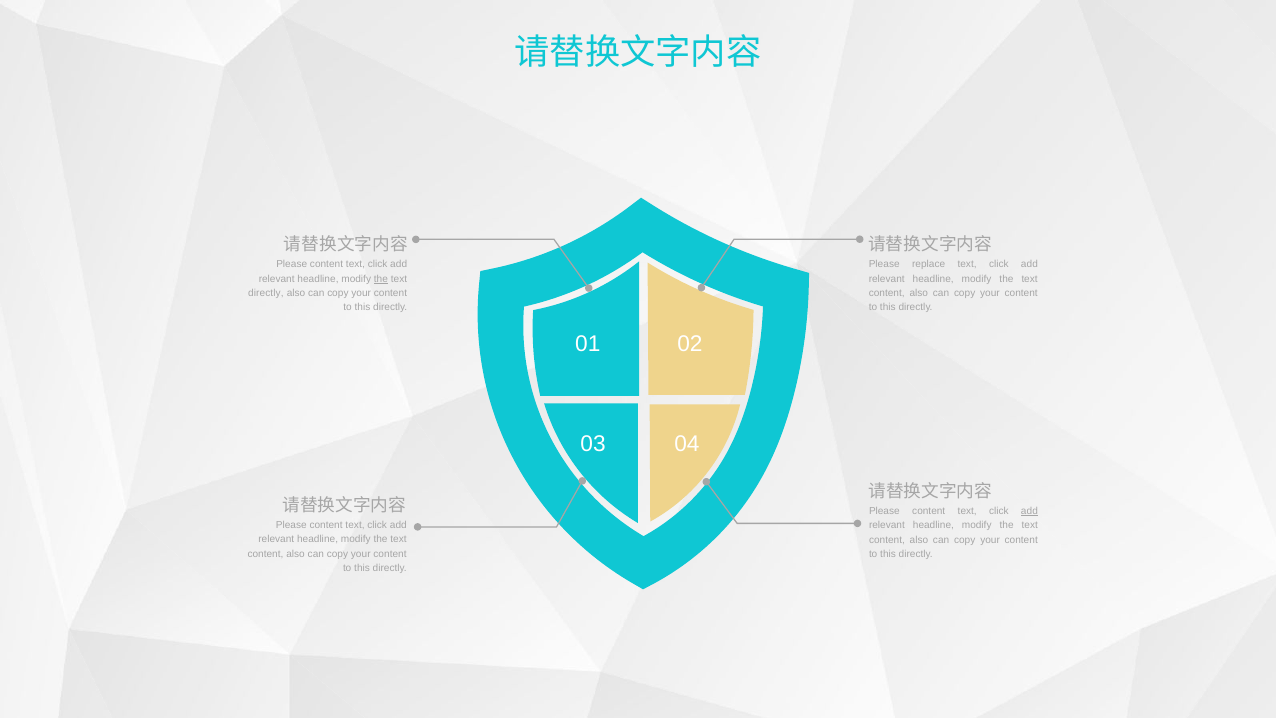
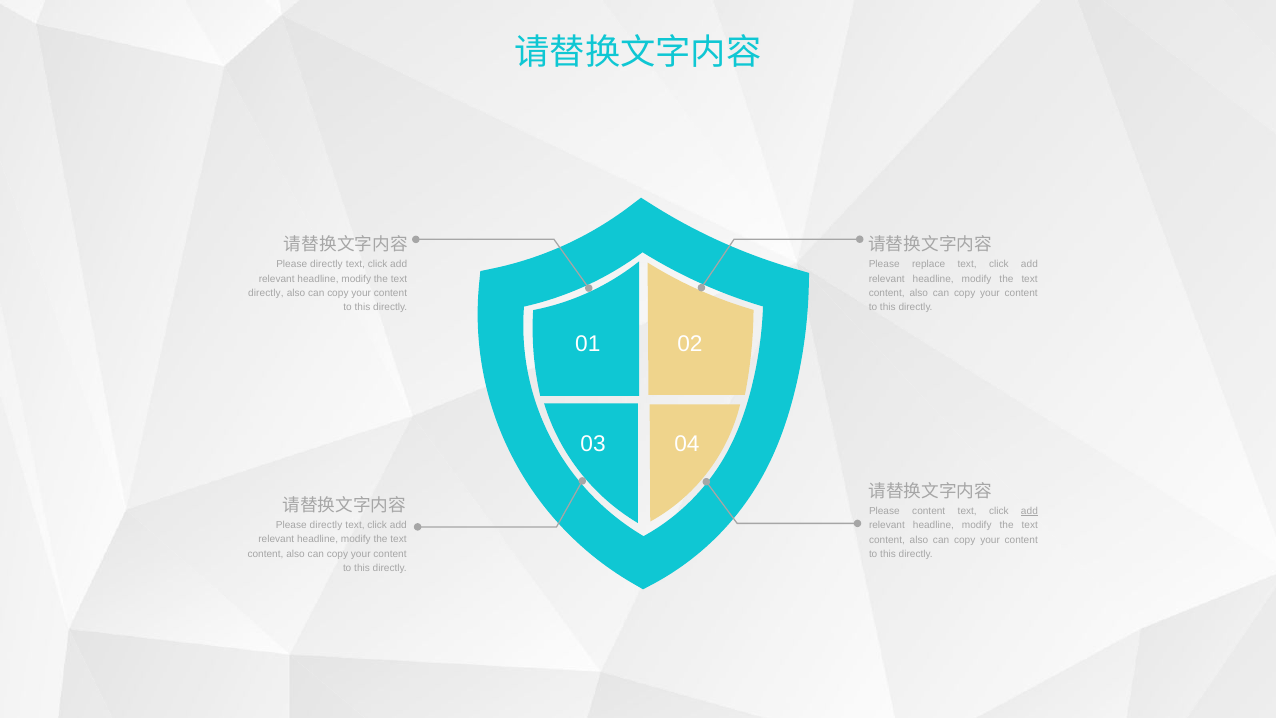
content: content -> directly (326, 264)
the underline: present -> none (381, 279)
content: content -> directly (326, 525)
